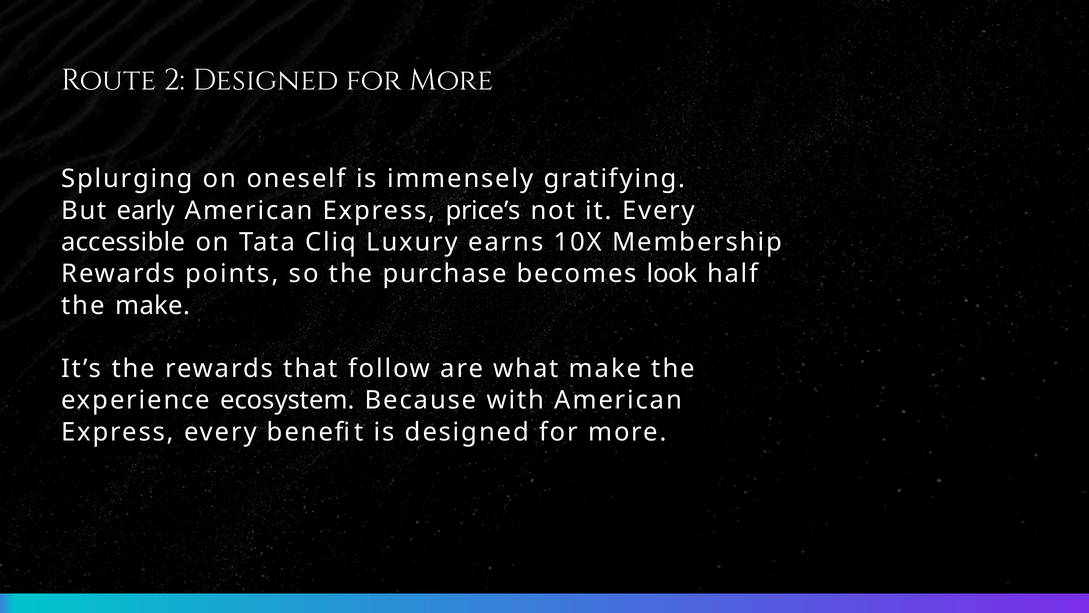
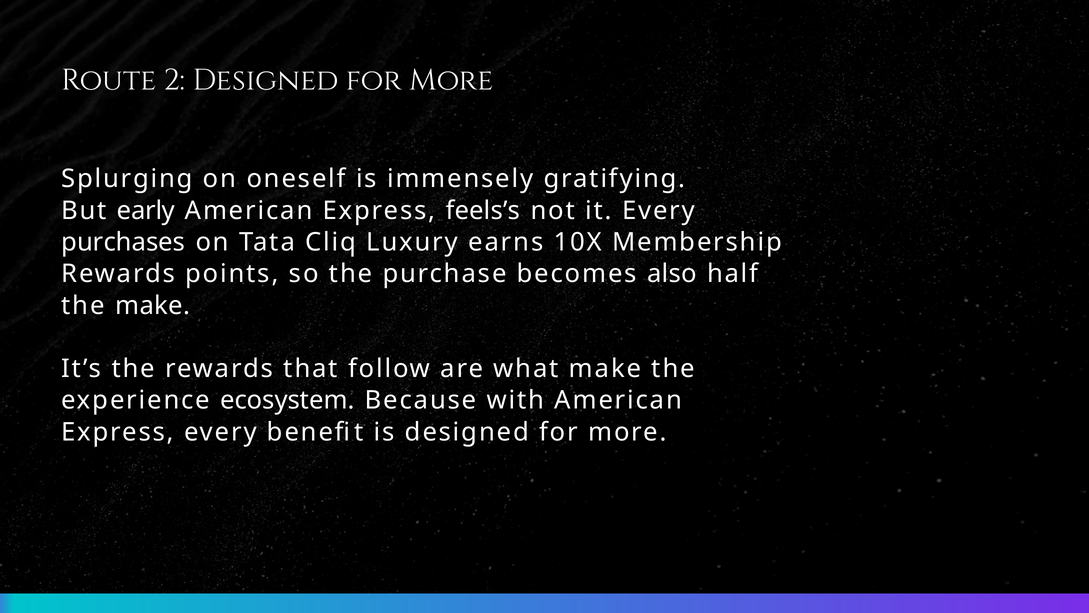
price’s: price’s -> feels’s (483, 210)
accessible: accessible -> purchases (123, 242)
look: look -> also (672, 274)
